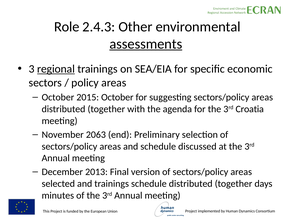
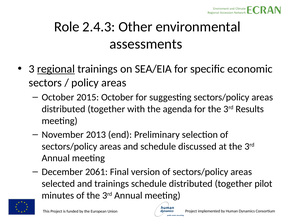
assessments underline: present -> none (146, 44)
Croatia: Croatia -> Results (250, 109)
2063: 2063 -> 2013 (96, 135)
2013: 2013 -> 2061 (96, 172)
days: days -> pilot (263, 184)
